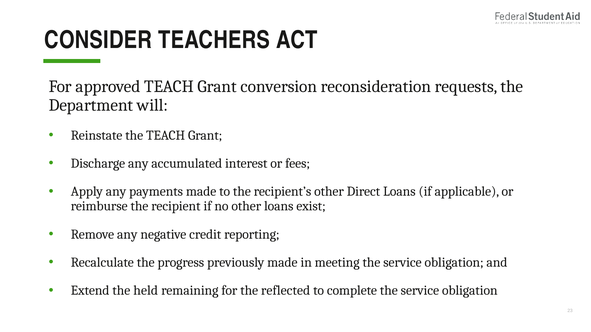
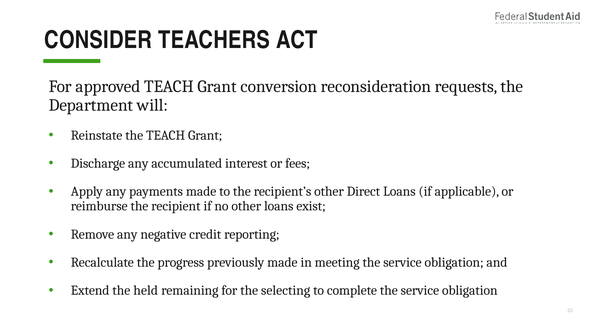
reflected: reflected -> selecting (286, 291)
